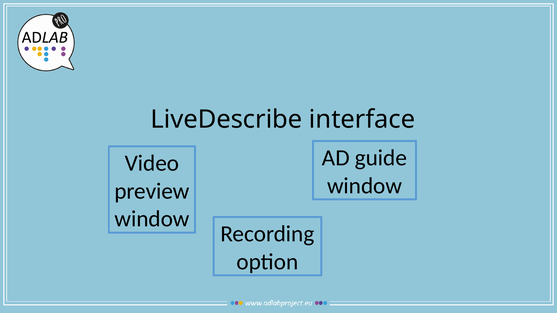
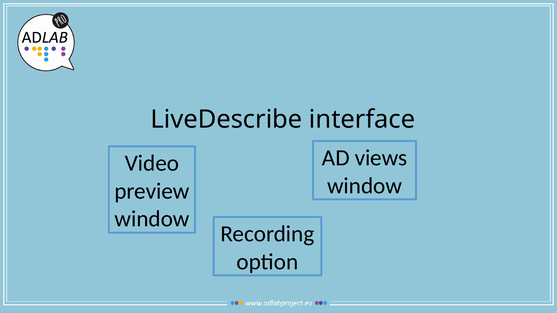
guide: guide -> views (381, 158)
